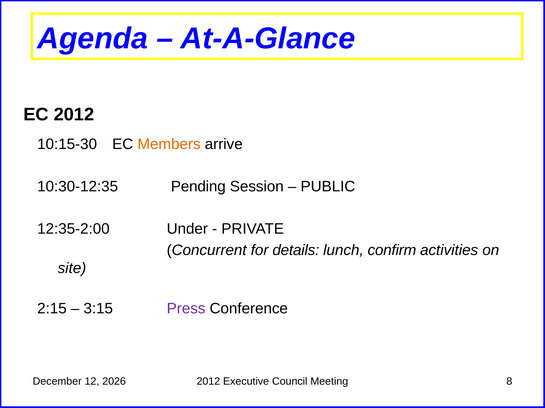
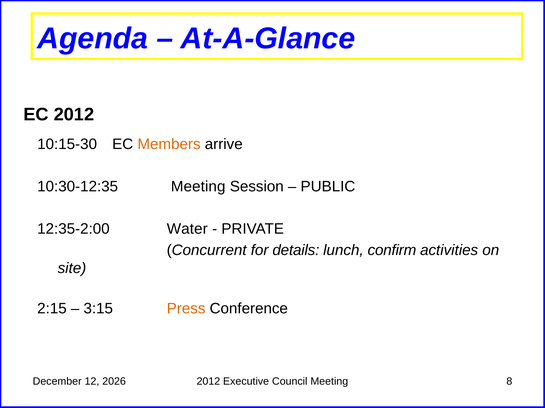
10:30-12:35 Pending: Pending -> Meeting (198, 187)
Under: Under -> Water (187, 229)
Press colour: purple -> orange (186, 309)
